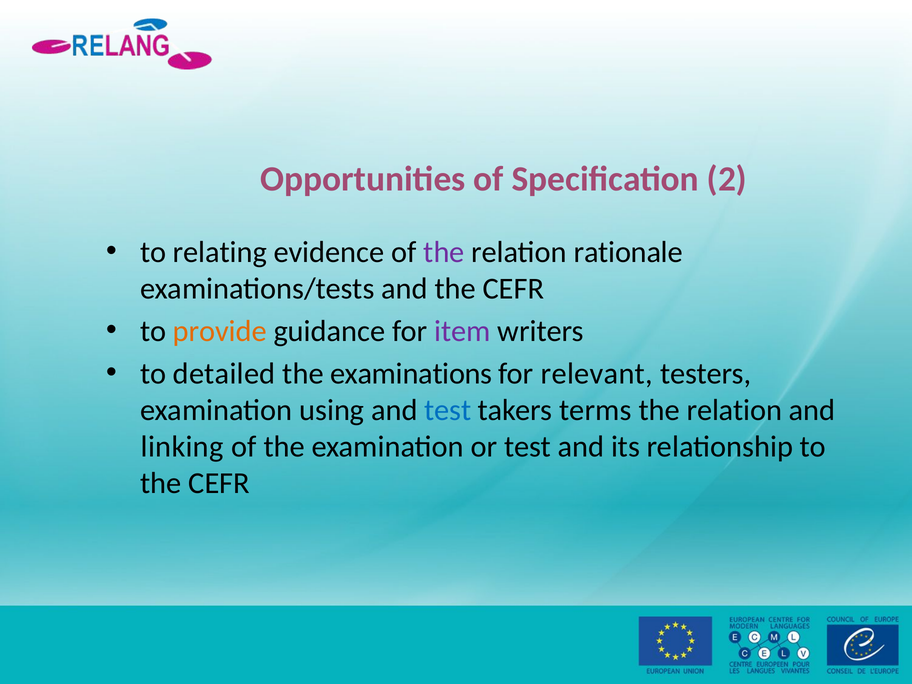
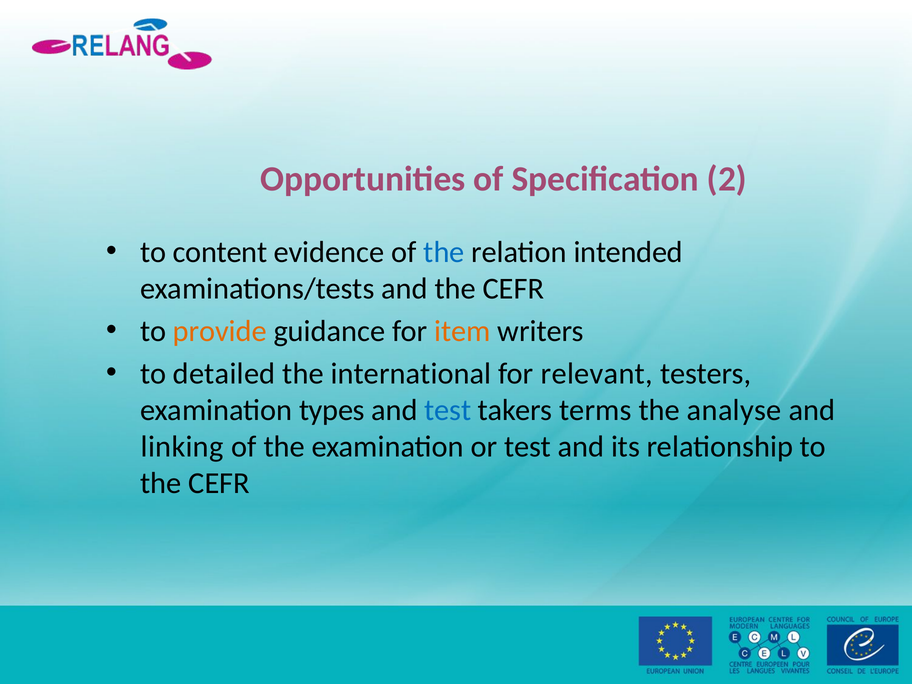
relating: relating -> content (220, 252)
the colour: purple -> blue (444, 252)
rationale: rationale -> intended (628, 252)
item colour: purple -> orange (462, 331)
examinations: examinations -> international (411, 374)
using: using -> types (332, 410)
relation: relation -> analyse (734, 410)
